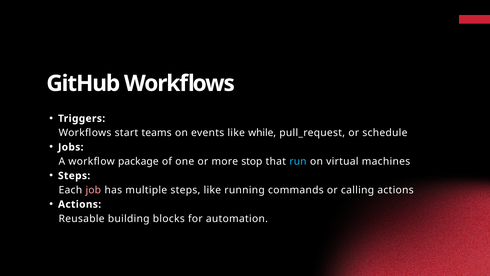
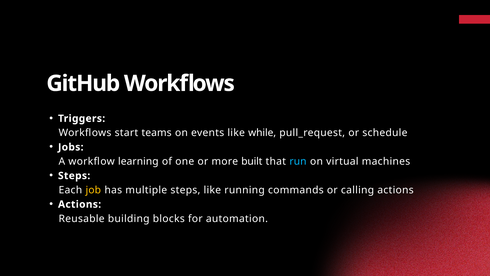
package: package -> learning (138, 161)
stop: stop -> built (252, 161)
job colour: pink -> yellow (93, 190)
